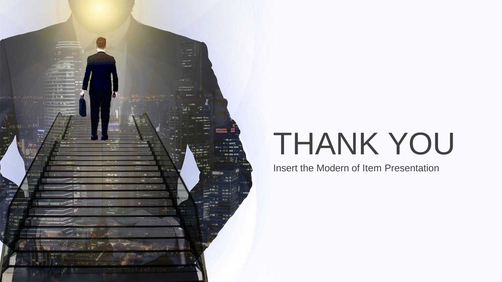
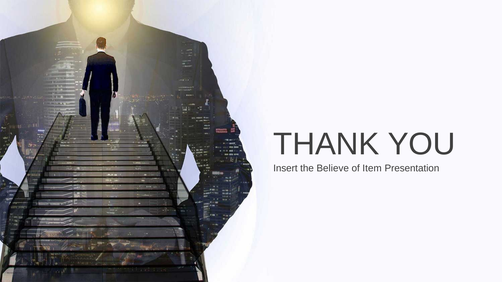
Modern: Modern -> Believe (333, 168)
